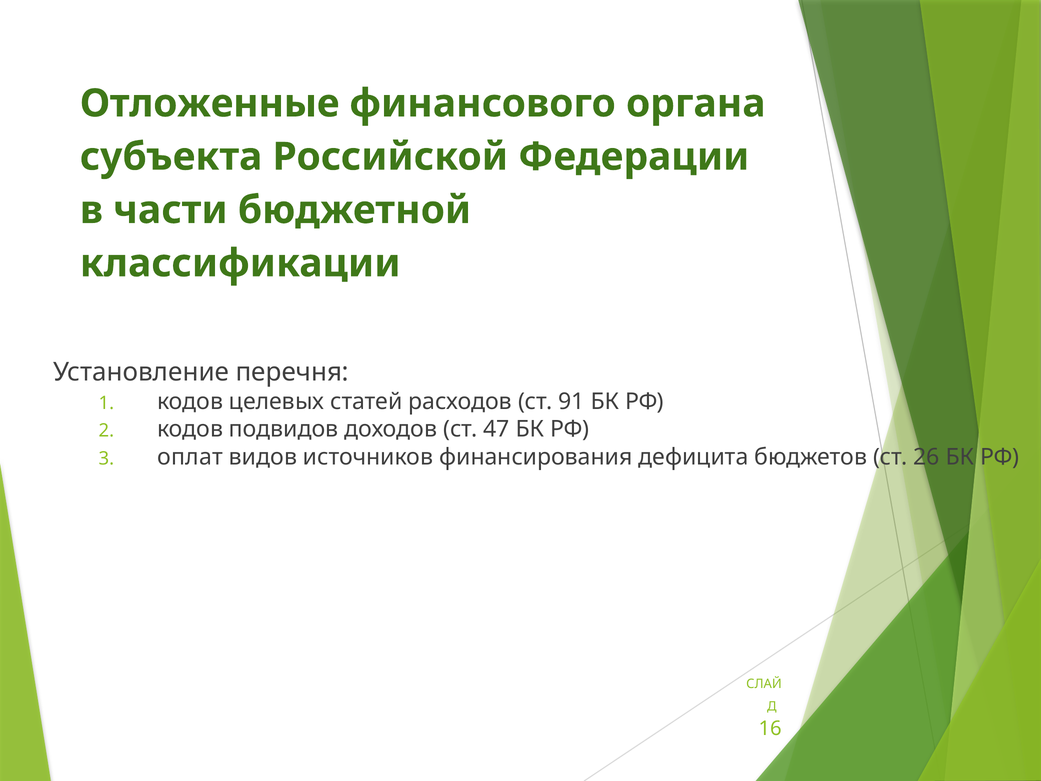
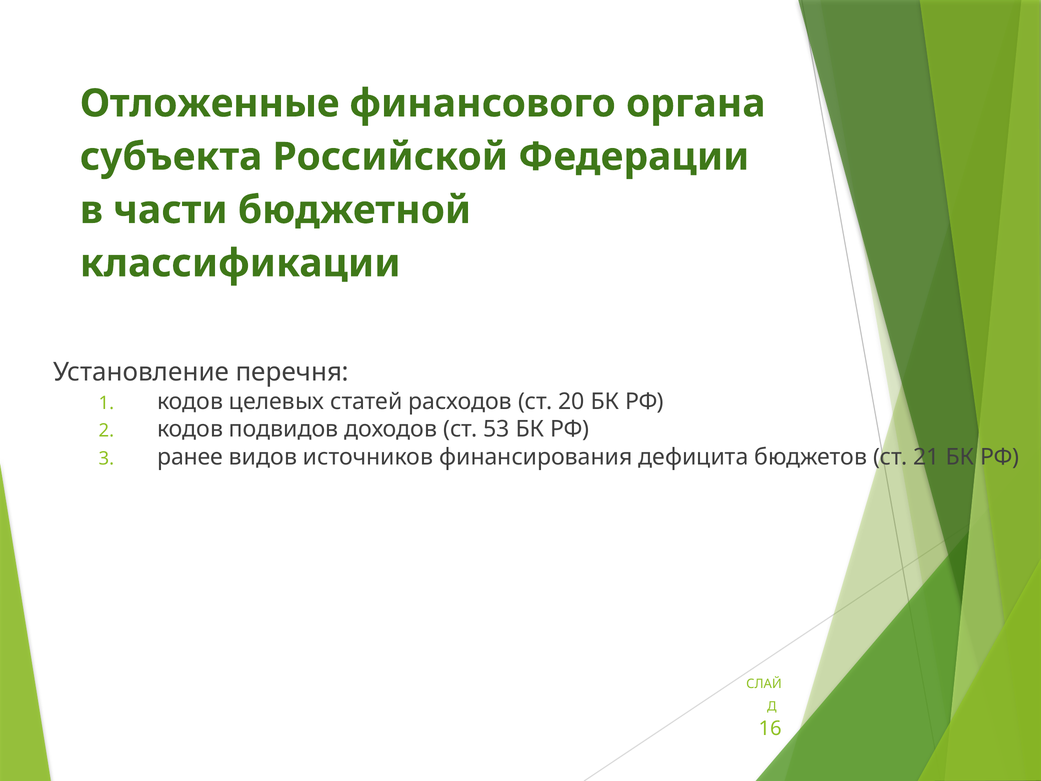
91: 91 -> 20 (571, 401)
47: 47 -> 53 (496, 429)
оплат: оплат -> ранее (190, 457)
26: 26 -> 21 (926, 457)
